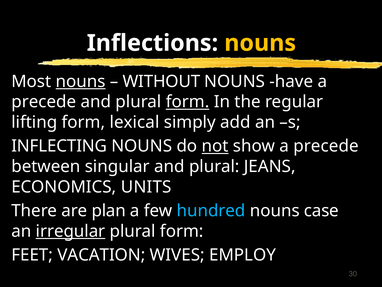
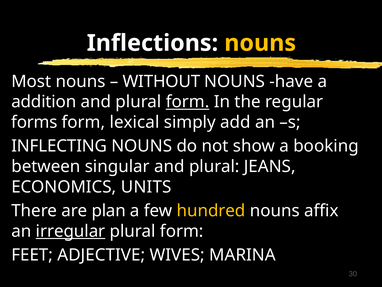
nouns underline: present -> none (81, 81)
precede: precede -> addition (44, 102)
lifting: lifting -> forms (34, 122)
not underline: present -> none (215, 146)
show a precede: precede -> booking (326, 146)
hundred colour: light blue -> yellow (211, 210)
case: case -> affix (321, 210)
VACATION: VACATION -> ADJECTIVE (101, 255)
EMPLOY: EMPLOY -> MARINA (242, 255)
